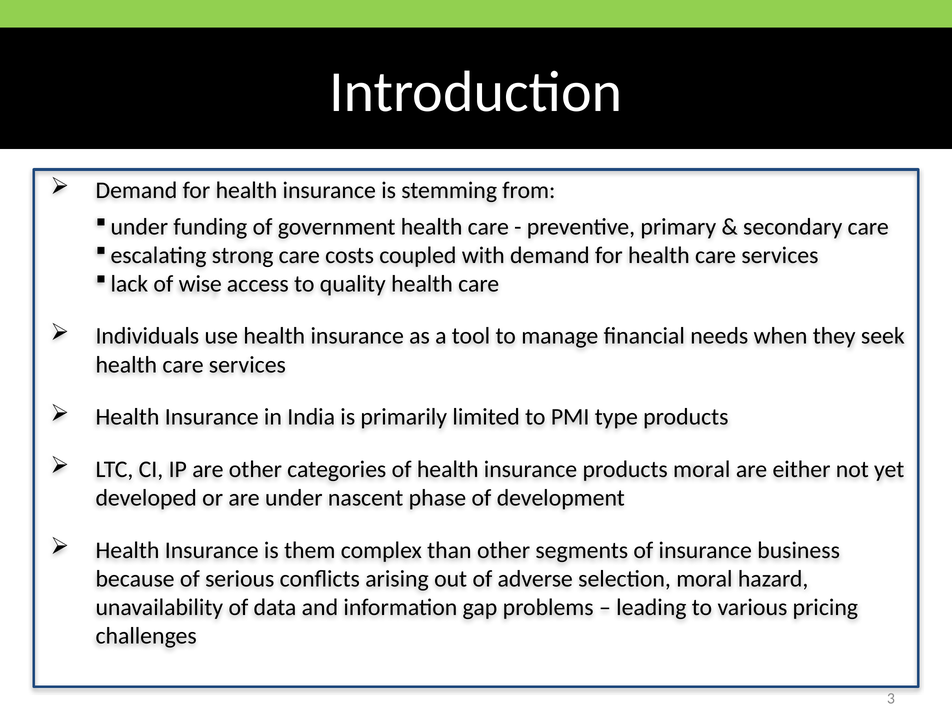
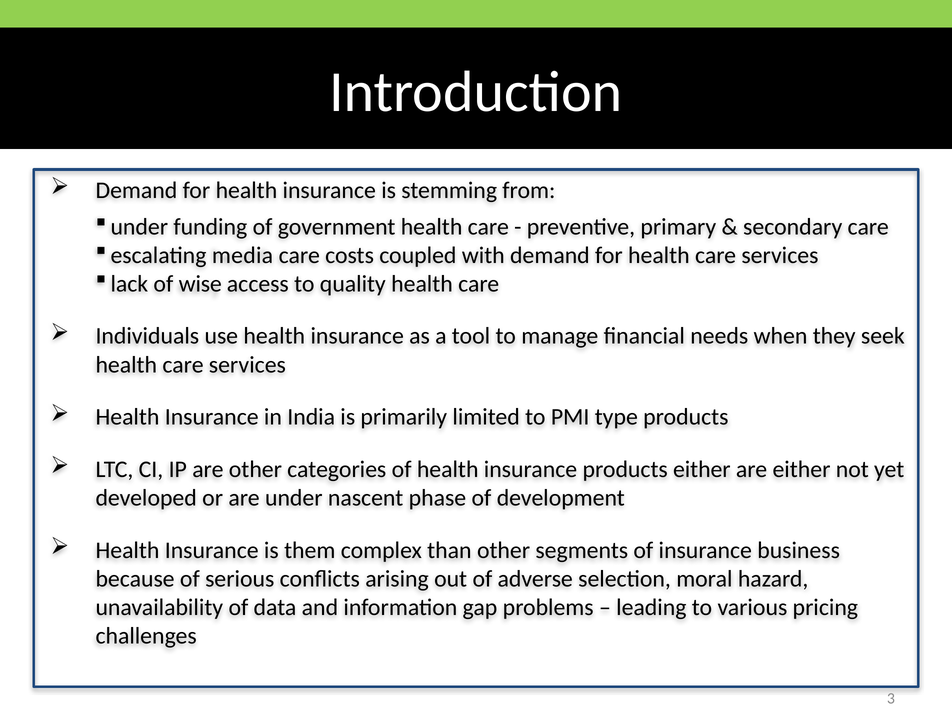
strong: strong -> media (243, 255)
products moral: moral -> either (702, 469)
